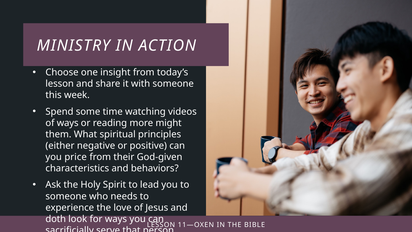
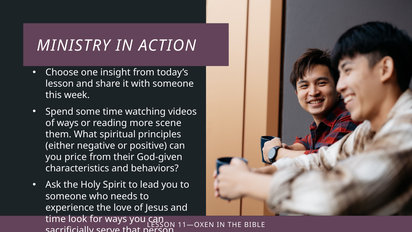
might: might -> scene (169, 123)
doth: doth -> time (56, 219)
